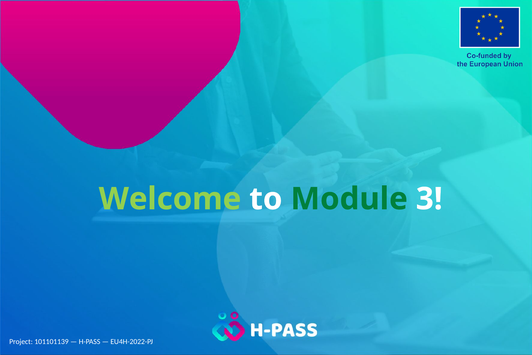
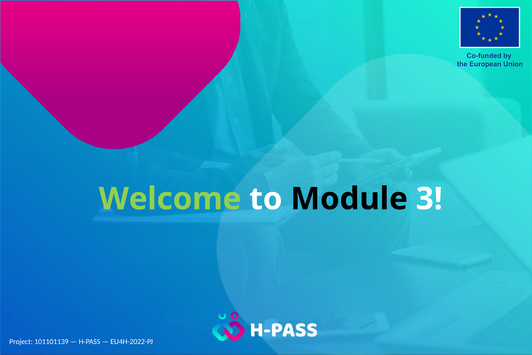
Module colour: green -> black (349, 199)
